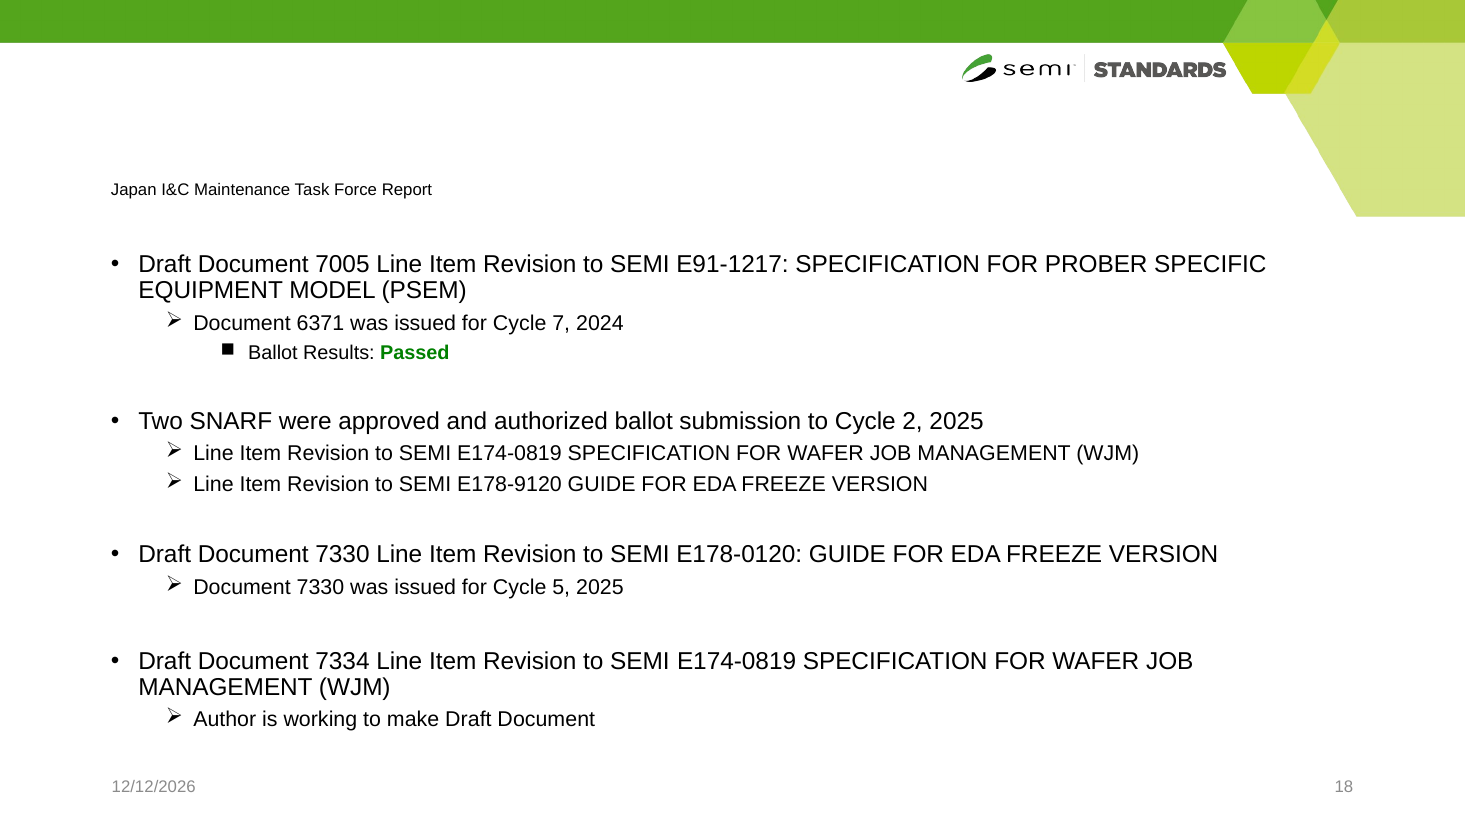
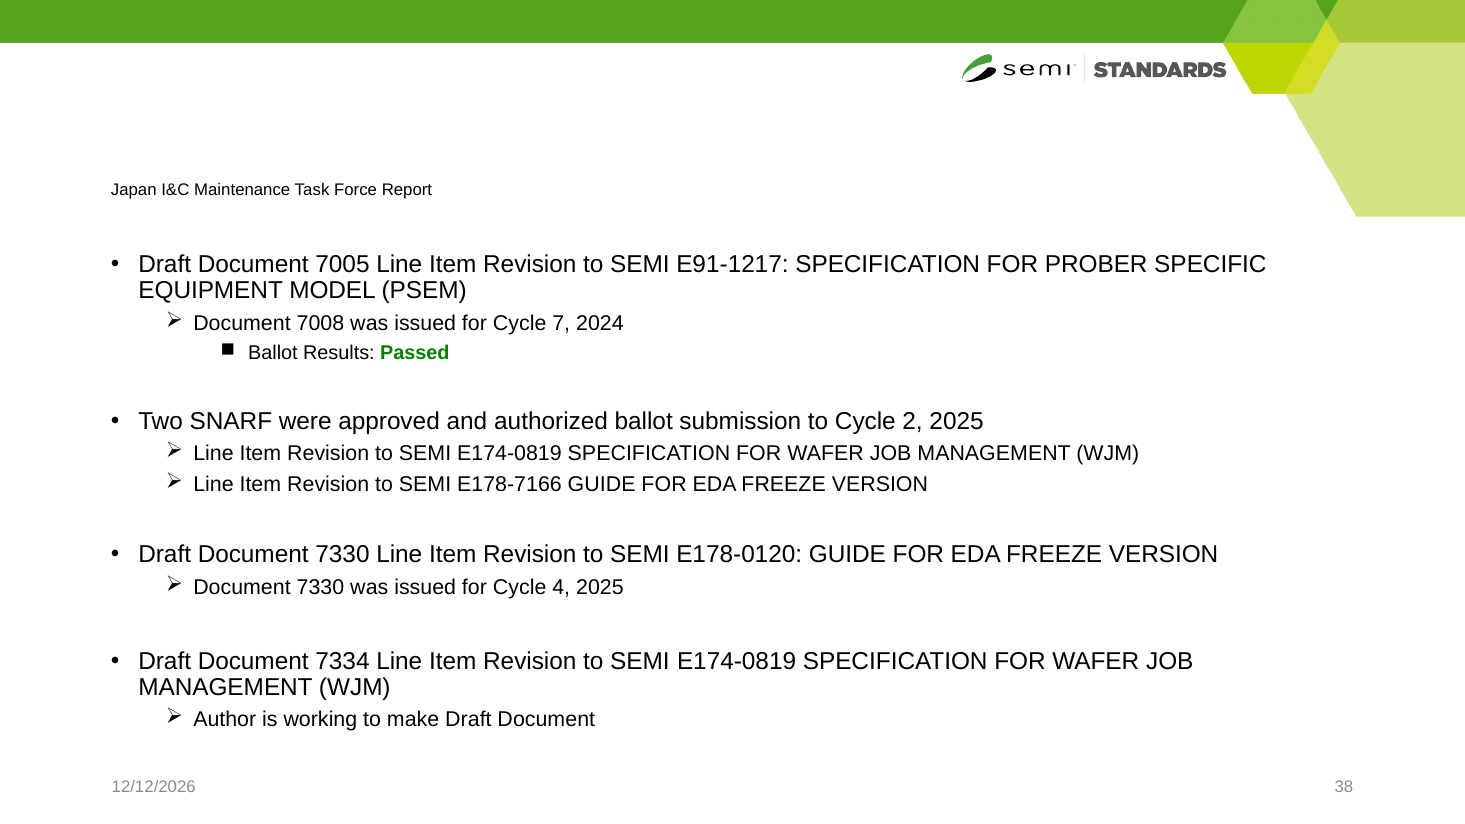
6371: 6371 -> 7008 (320, 323)
E178-9120: E178-9120 -> E178-7166 (509, 484)
5: 5 -> 4 (561, 587)
18: 18 -> 38 (1344, 787)
